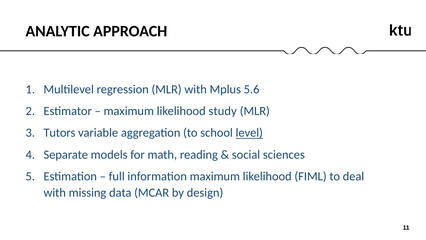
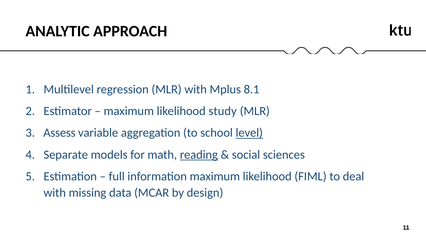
5.6: 5.6 -> 8.1 (252, 89)
Tutors: Tutors -> Assess (59, 133)
reading underline: none -> present (199, 154)
